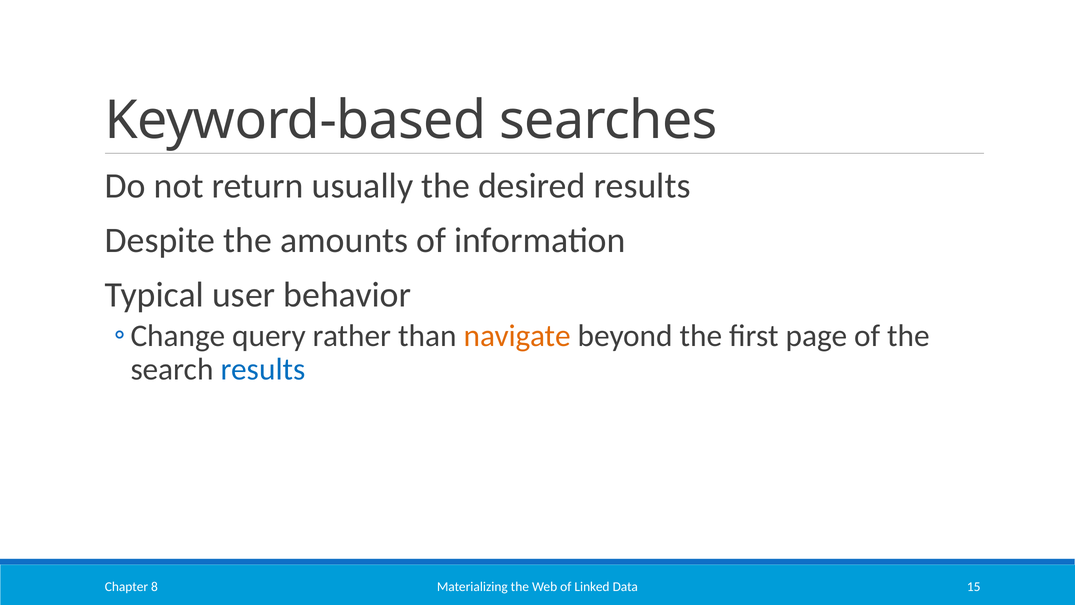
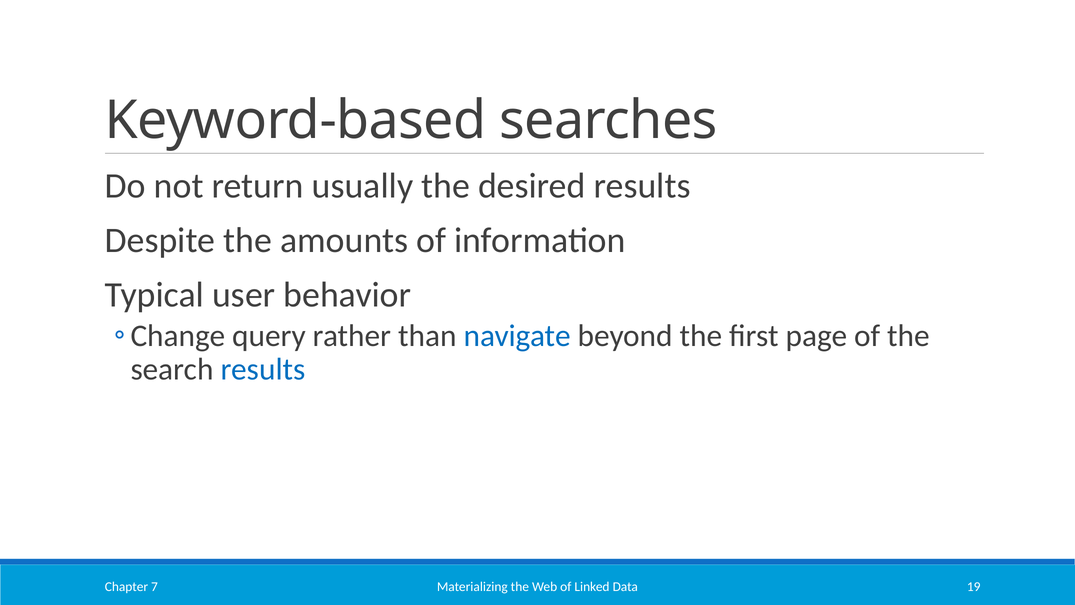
navigate colour: orange -> blue (517, 336)
15: 15 -> 19 (974, 586)
8: 8 -> 7 (155, 587)
